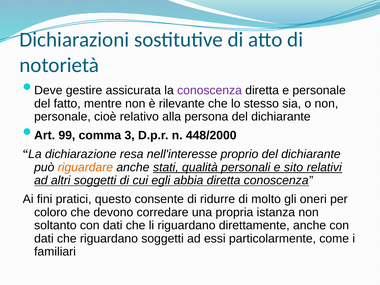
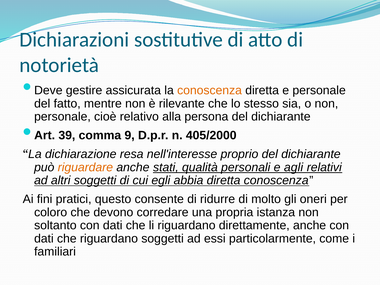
conoscenza colour: purple -> orange (210, 90)
99: 99 -> 39 (67, 135)
3: 3 -> 9 (130, 135)
448/2000: 448/2000 -> 405/2000 (211, 135)
sito: sito -> agli (294, 167)
